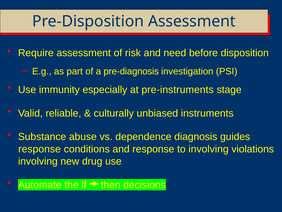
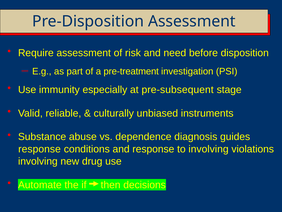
pre-diagnosis: pre-diagnosis -> pre-treatment (131, 71)
pre-instruments: pre-instruments -> pre-subsequent (178, 90)
